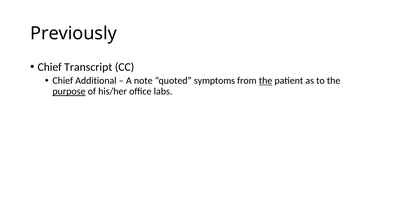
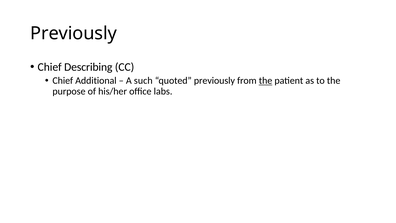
Transcript: Transcript -> Describing (88, 67)
note: note -> such (143, 81)
quoted symptoms: symptoms -> previously (214, 81)
purpose underline: present -> none (69, 91)
